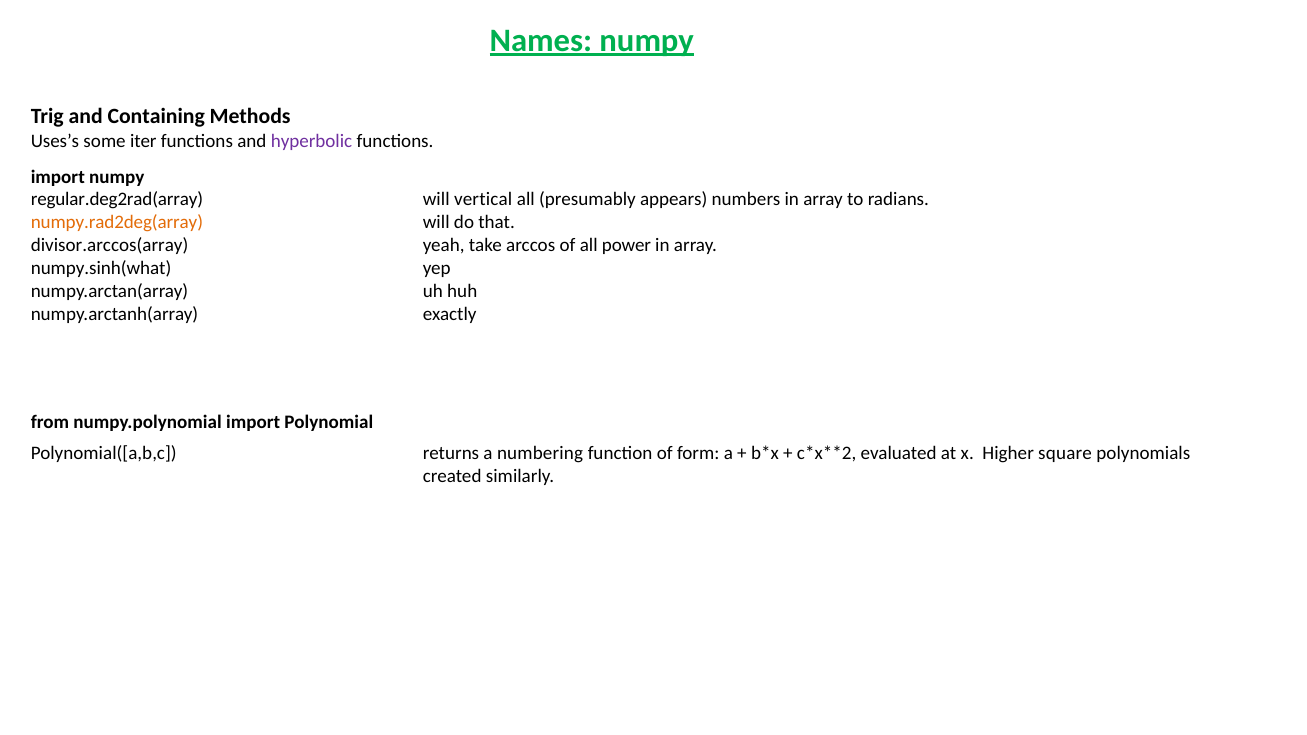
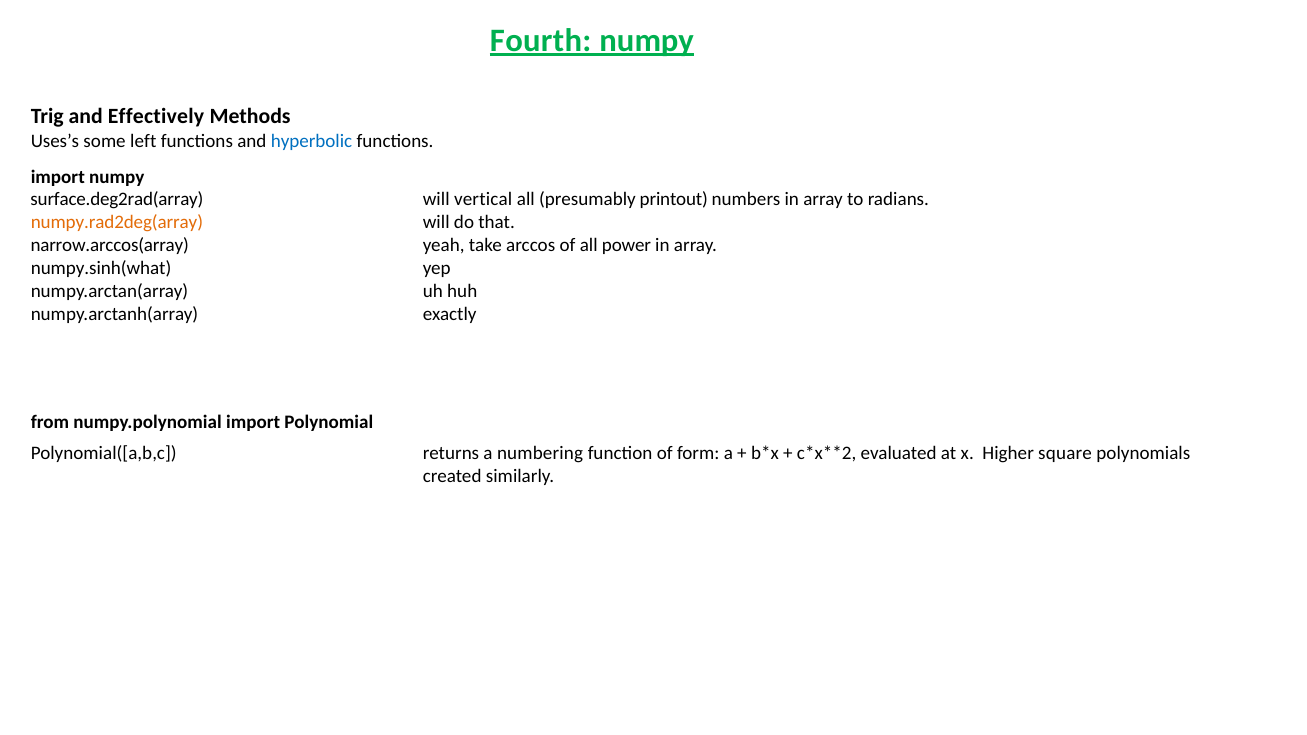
Names: Names -> Fourth (541, 41)
Containing: Containing -> Effectively (156, 117)
iter: iter -> left (143, 141)
hyperbolic colour: purple -> blue (311, 141)
regular.deg2rad(array: regular.deg2rad(array -> surface.deg2rad(array (117, 200)
appears: appears -> printout (674, 200)
divisor.arccos(array: divisor.arccos(array -> narrow.arccos(array (110, 245)
